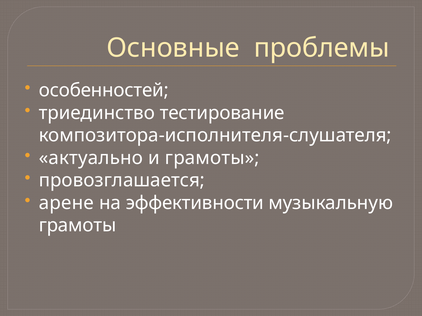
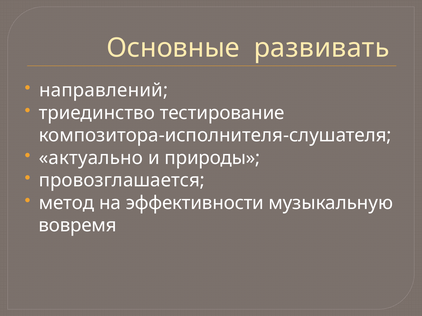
проблемы: проблемы -> развивать (322, 48)
особенностей: особенностей -> направлений (104, 91)
и грамоты: грамоты -> природы (212, 158)
арене: арене -> метод (67, 203)
грамоты: грамоты -> вовремя (77, 226)
